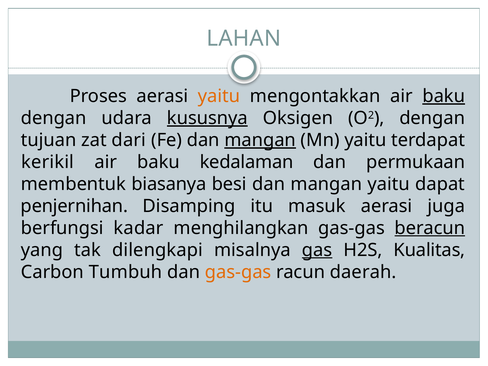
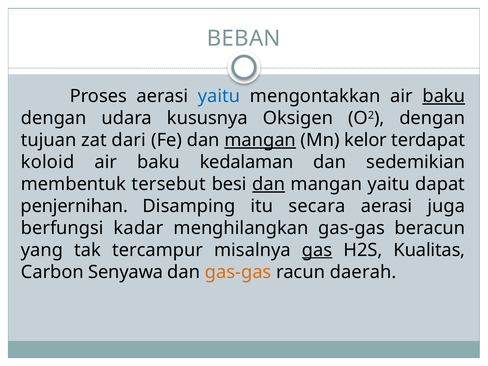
LAHAN: LAHAN -> BEBAN (244, 38)
yaitu colour: orange -> blue (219, 96)
kususnya underline: present -> none (207, 118)
Mn yaitu: yaitu -> kelor (366, 140)
kerikil: kerikil -> koloid (48, 162)
permukaan: permukaan -> sedemikian (416, 162)
biasanya: biasanya -> tersebut (169, 184)
dan underline: none -> present (269, 184)
masuk: masuk -> secara (317, 206)
beracun underline: present -> none (430, 228)
dilengkapi: dilengkapi -> tercampur (158, 250)
Tumbuh: Tumbuh -> Senyawa (126, 272)
